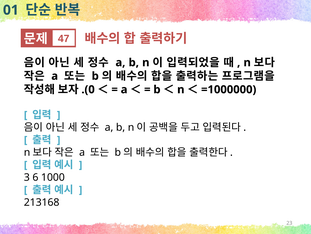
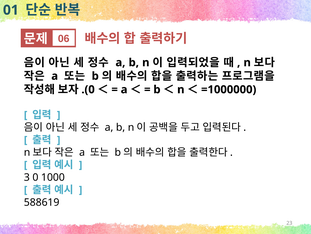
47: 47 -> 06 (64, 39)
6: 6 -> 0 (35, 177)
213168: 213168 -> 588619 (42, 202)
